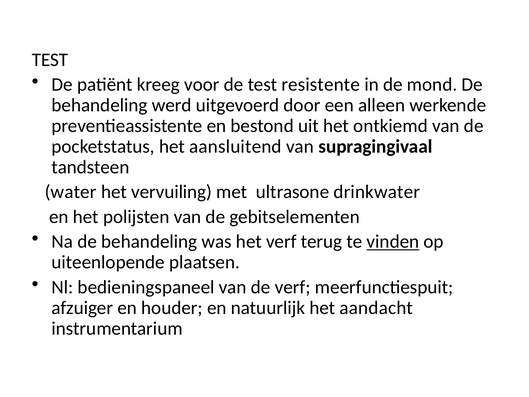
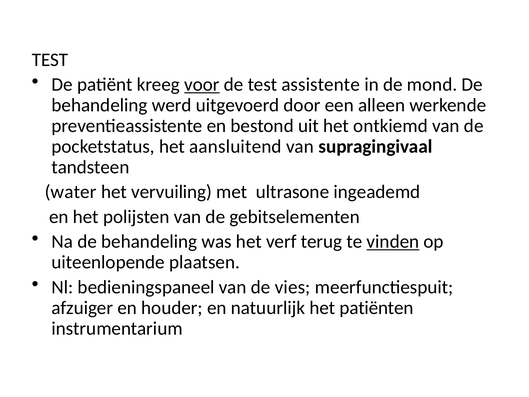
voor underline: none -> present (202, 85)
resistente: resistente -> assistente (321, 85)
drinkwater: drinkwater -> ingeademd (377, 192)
de verf: verf -> vies (293, 287)
aandacht: aandacht -> patiënten (376, 308)
